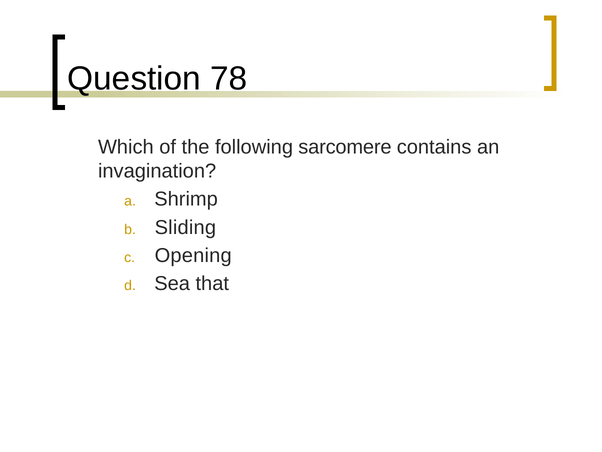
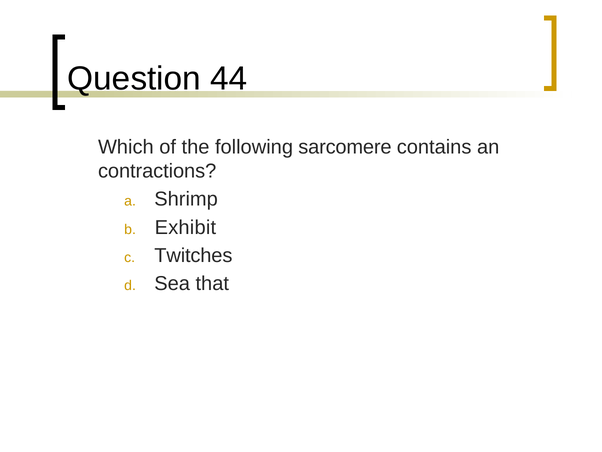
78: 78 -> 44 (229, 79)
invagination: invagination -> contractions (157, 171)
Sliding: Sliding -> Exhibit (185, 227)
Opening: Opening -> Twitches (193, 255)
